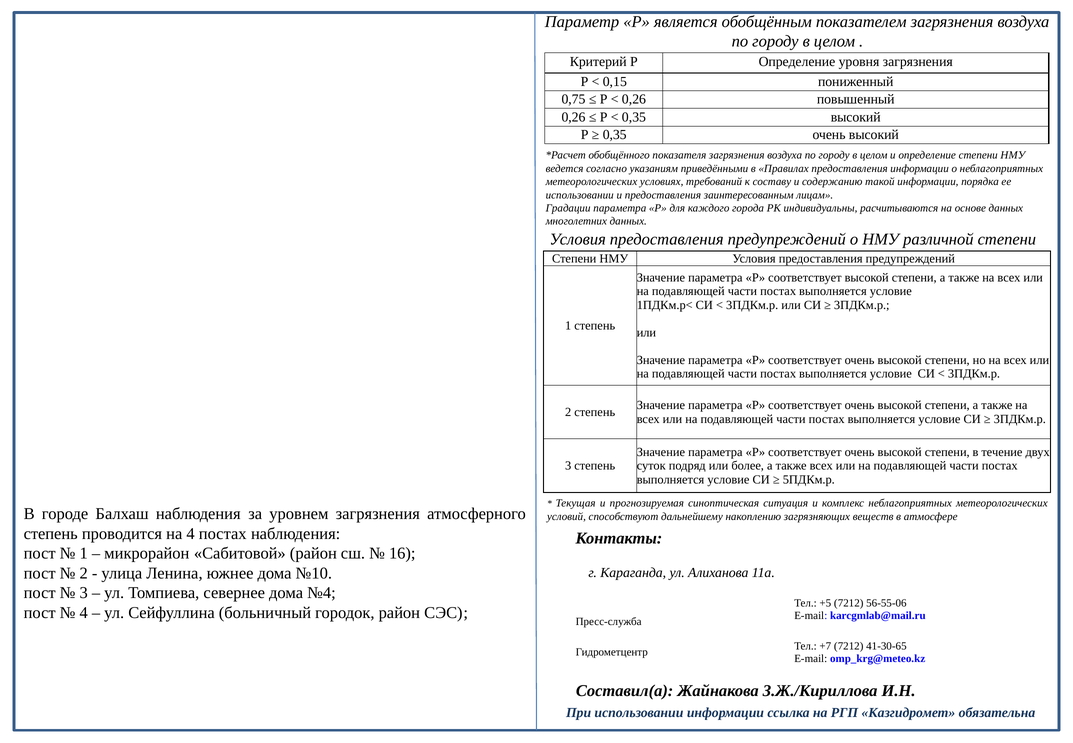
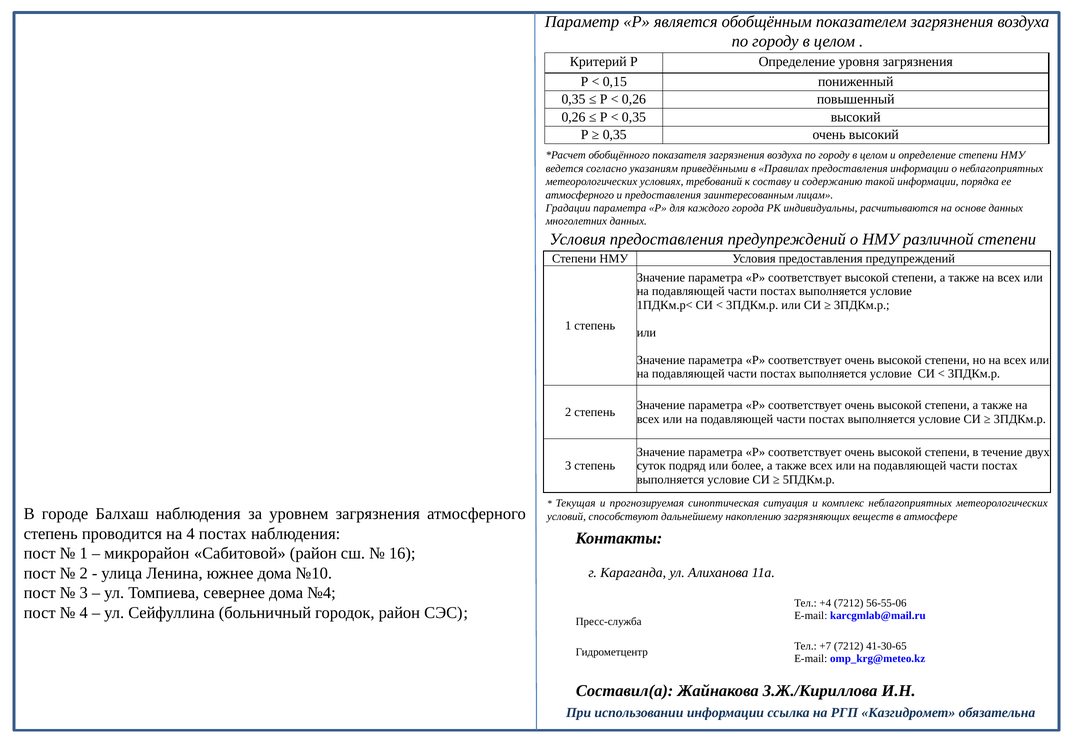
0,75: 0,75 -> 0,35 (573, 99)
использовании: использовании -> атмосферного (580, 195)
+5: +5 -> +4 (825, 603)
